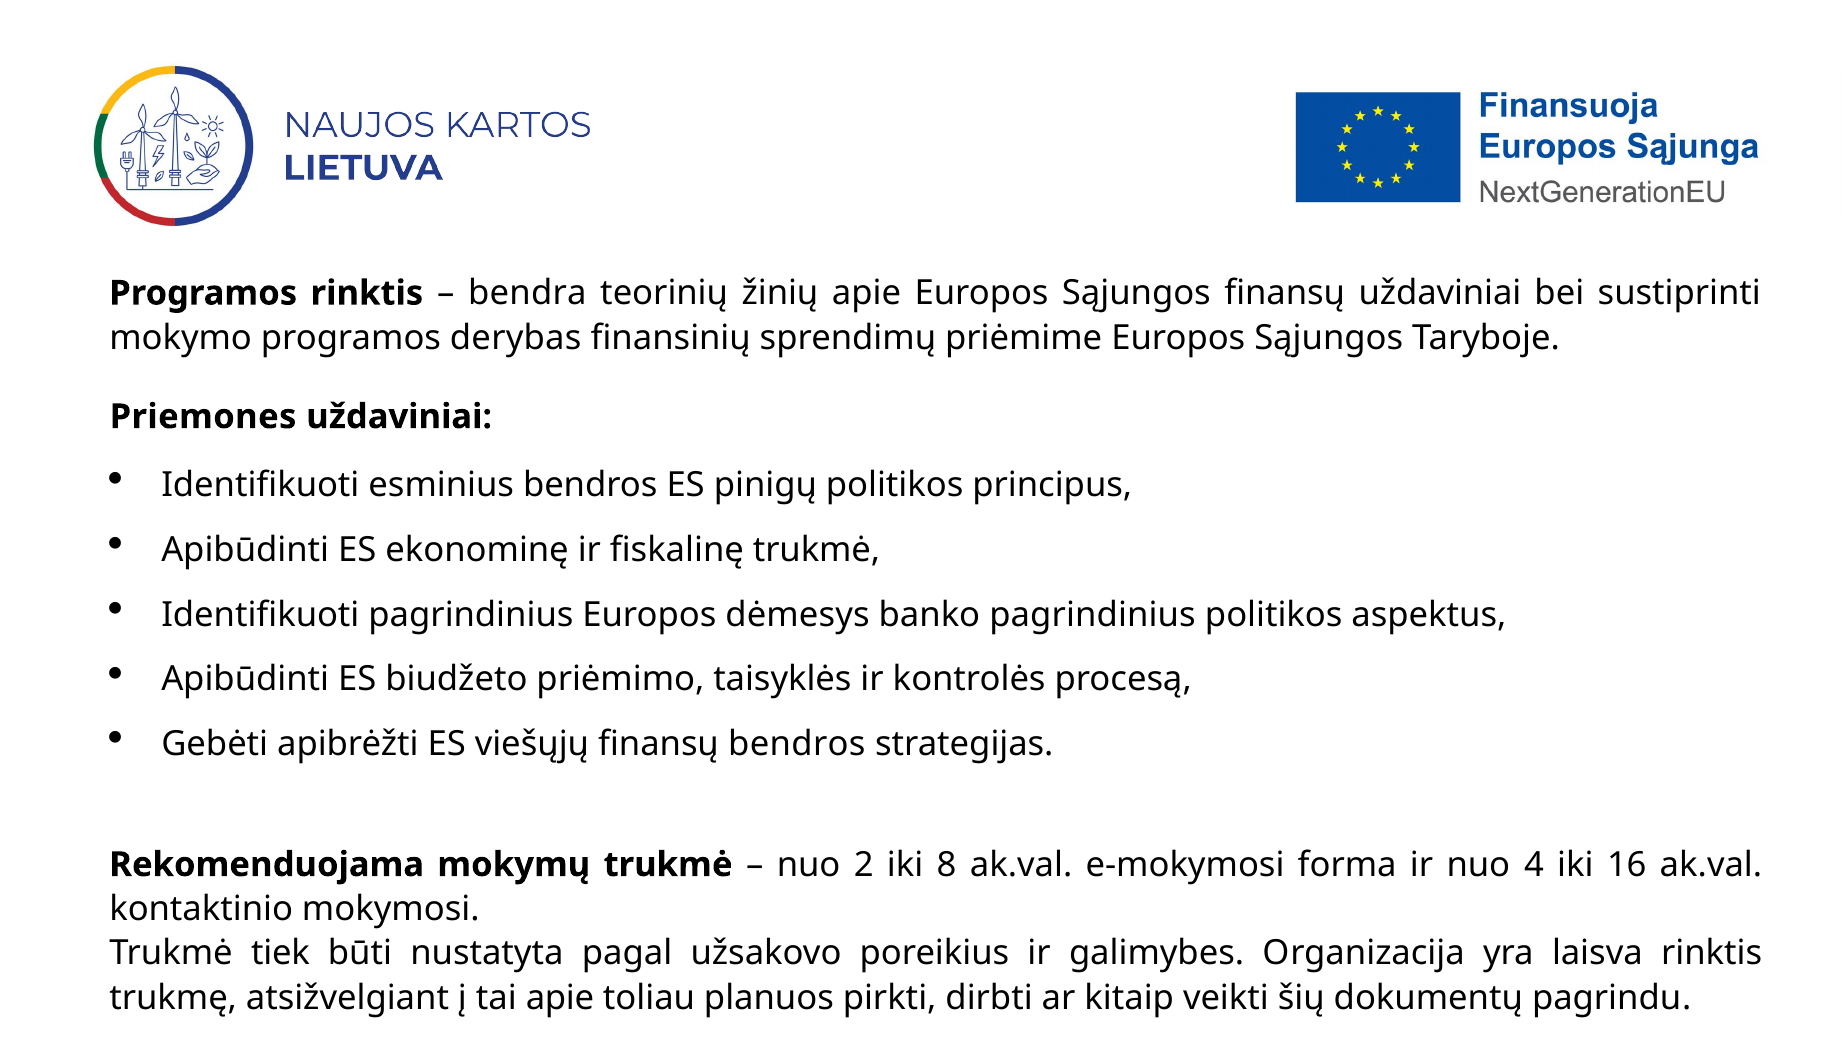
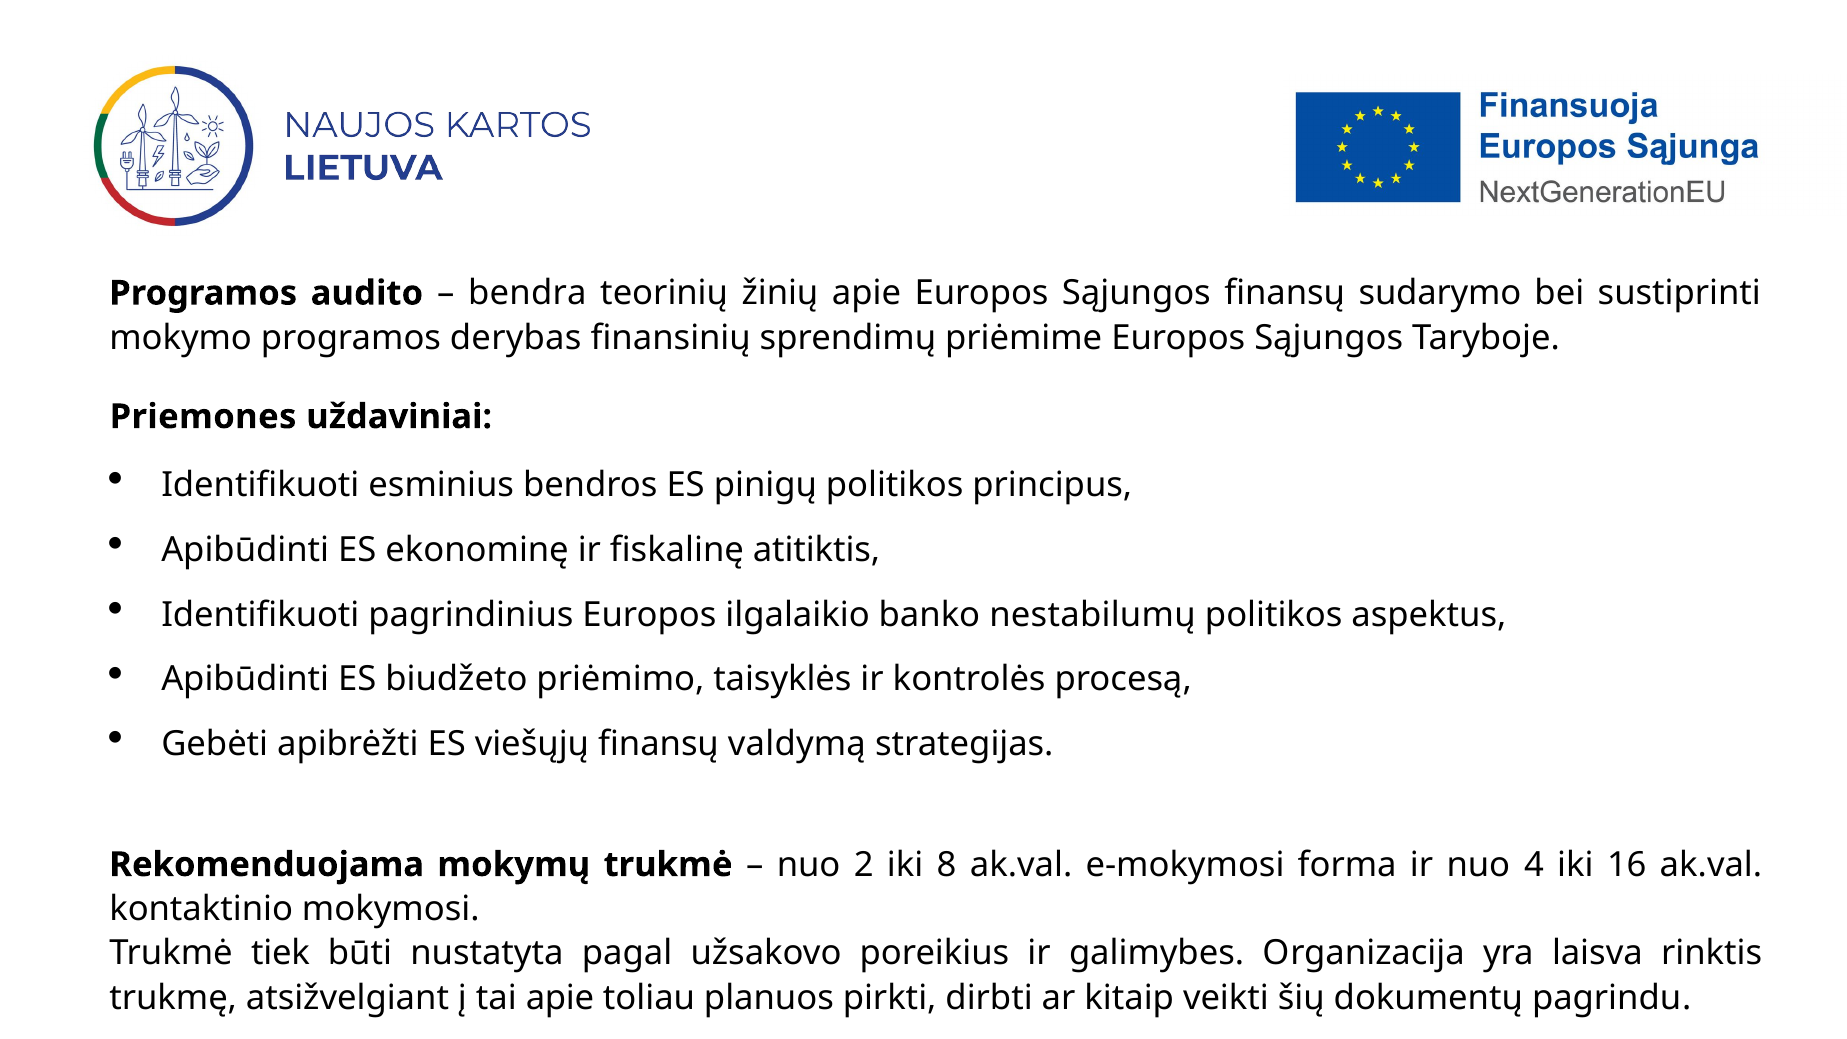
Programos rinktis: rinktis -> audito (367, 293)
finansų uždaviniai: uždaviniai -> sudarymo (1440, 293)
fiskalinę trukmė: trukmė -> atitiktis (817, 550)
dėmesys: dėmesys -> ilgalaikio (798, 615)
banko pagrindinius: pagrindinius -> nestabilumų (1092, 615)
finansų bendros: bendros -> valdymą (797, 744)
